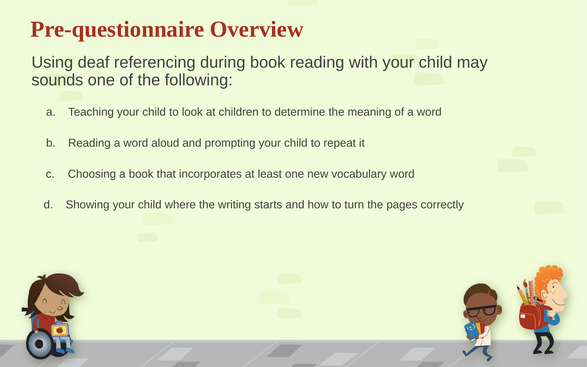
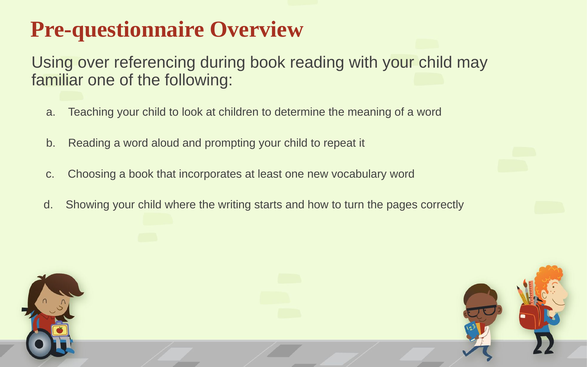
deaf: deaf -> over (94, 63)
sounds: sounds -> familiar (57, 80)
